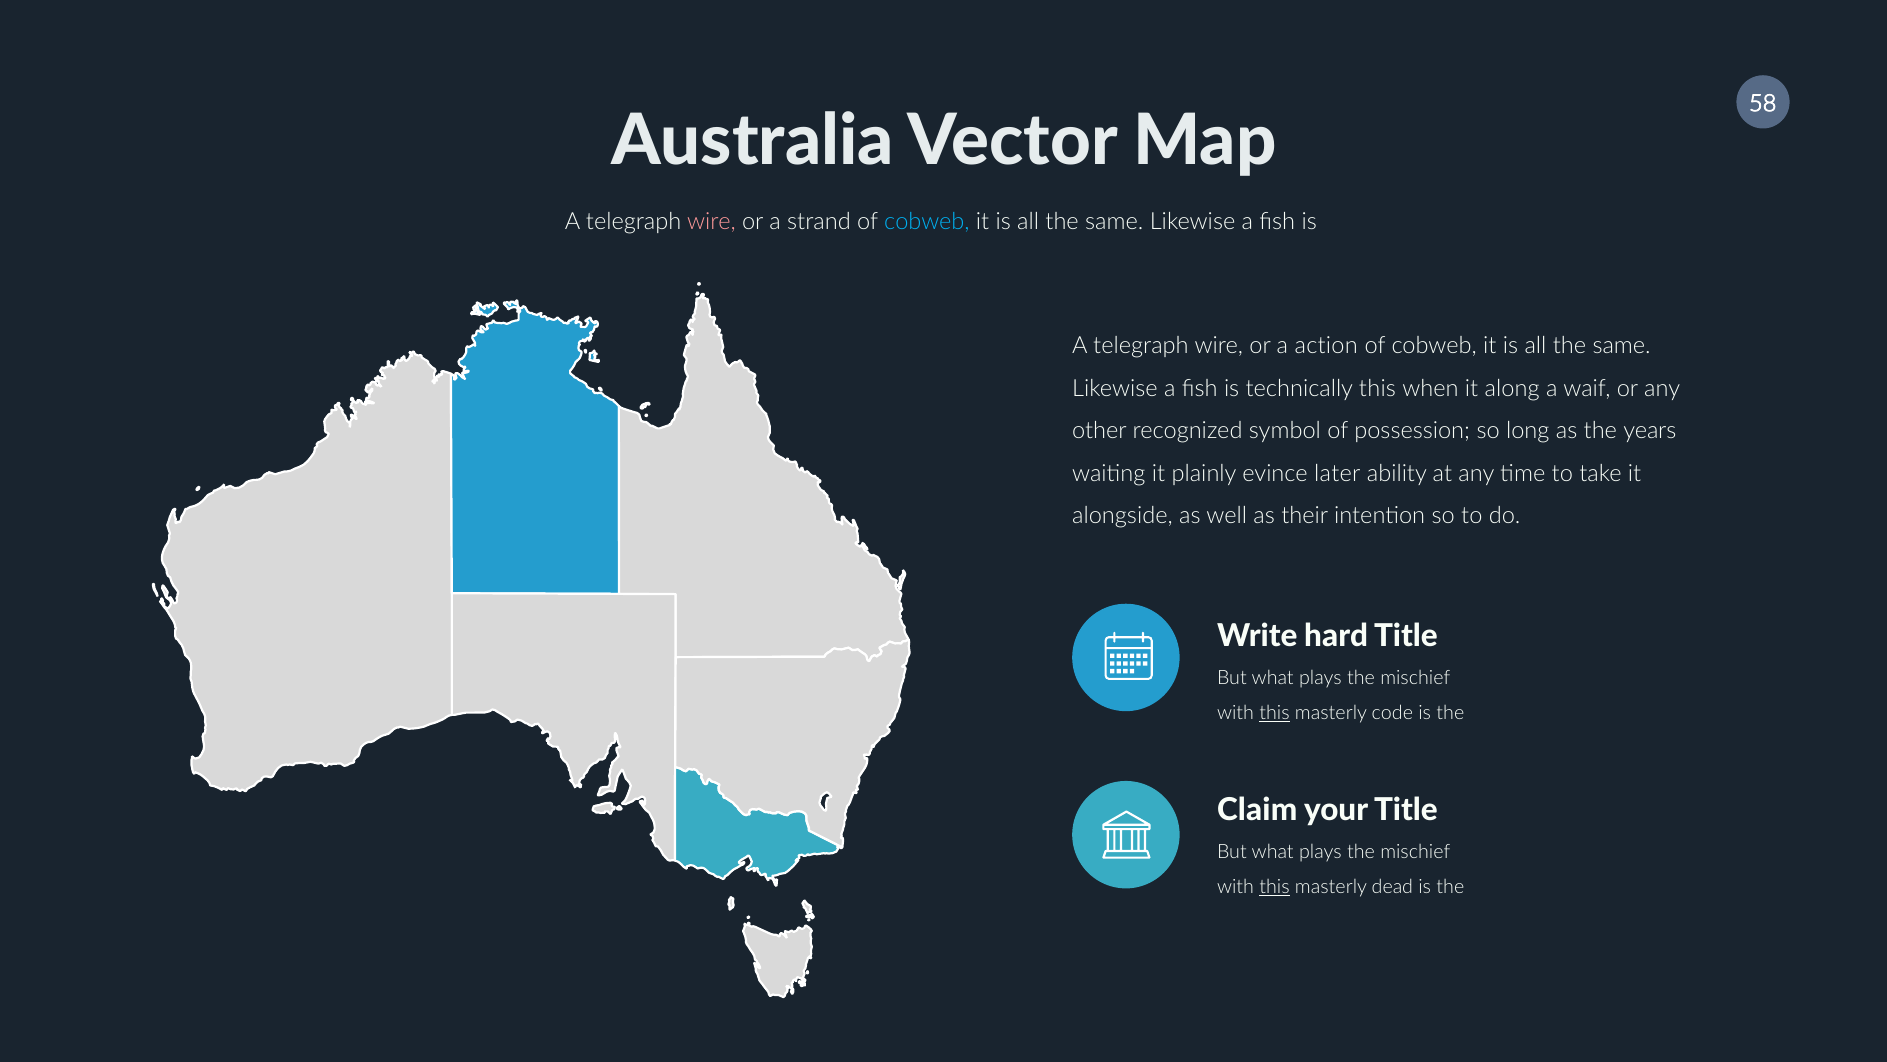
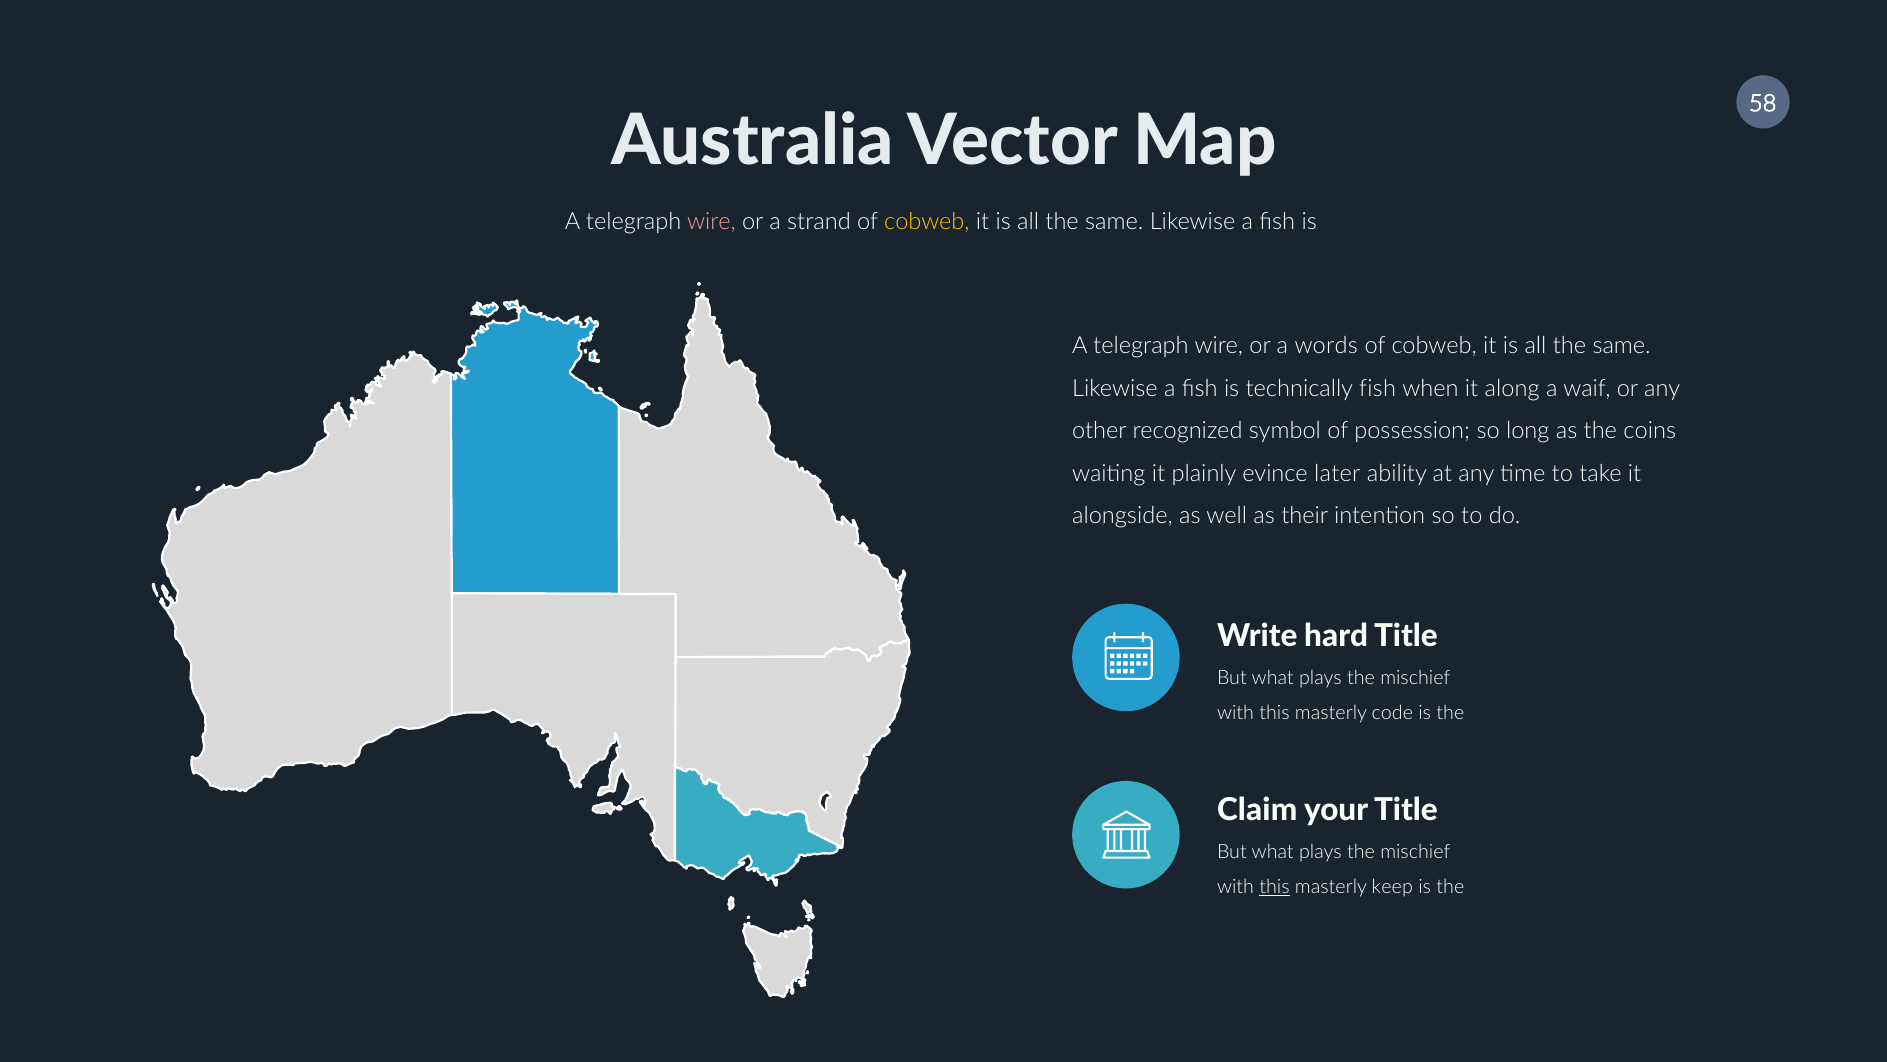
cobweb colour: light blue -> yellow (927, 222)
action: action -> words (1326, 346)
technically this: this -> fish (1378, 388)
years: years -> coins (1650, 431)
this underline: present -> none (1275, 713)
dead: dead -> keep (1392, 887)
